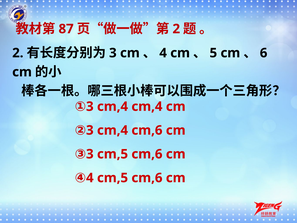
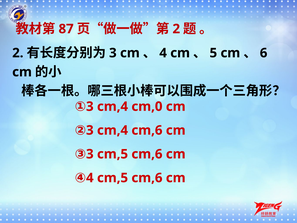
cm,4 cm,4: cm,4 -> cm,0 (147, 106)
